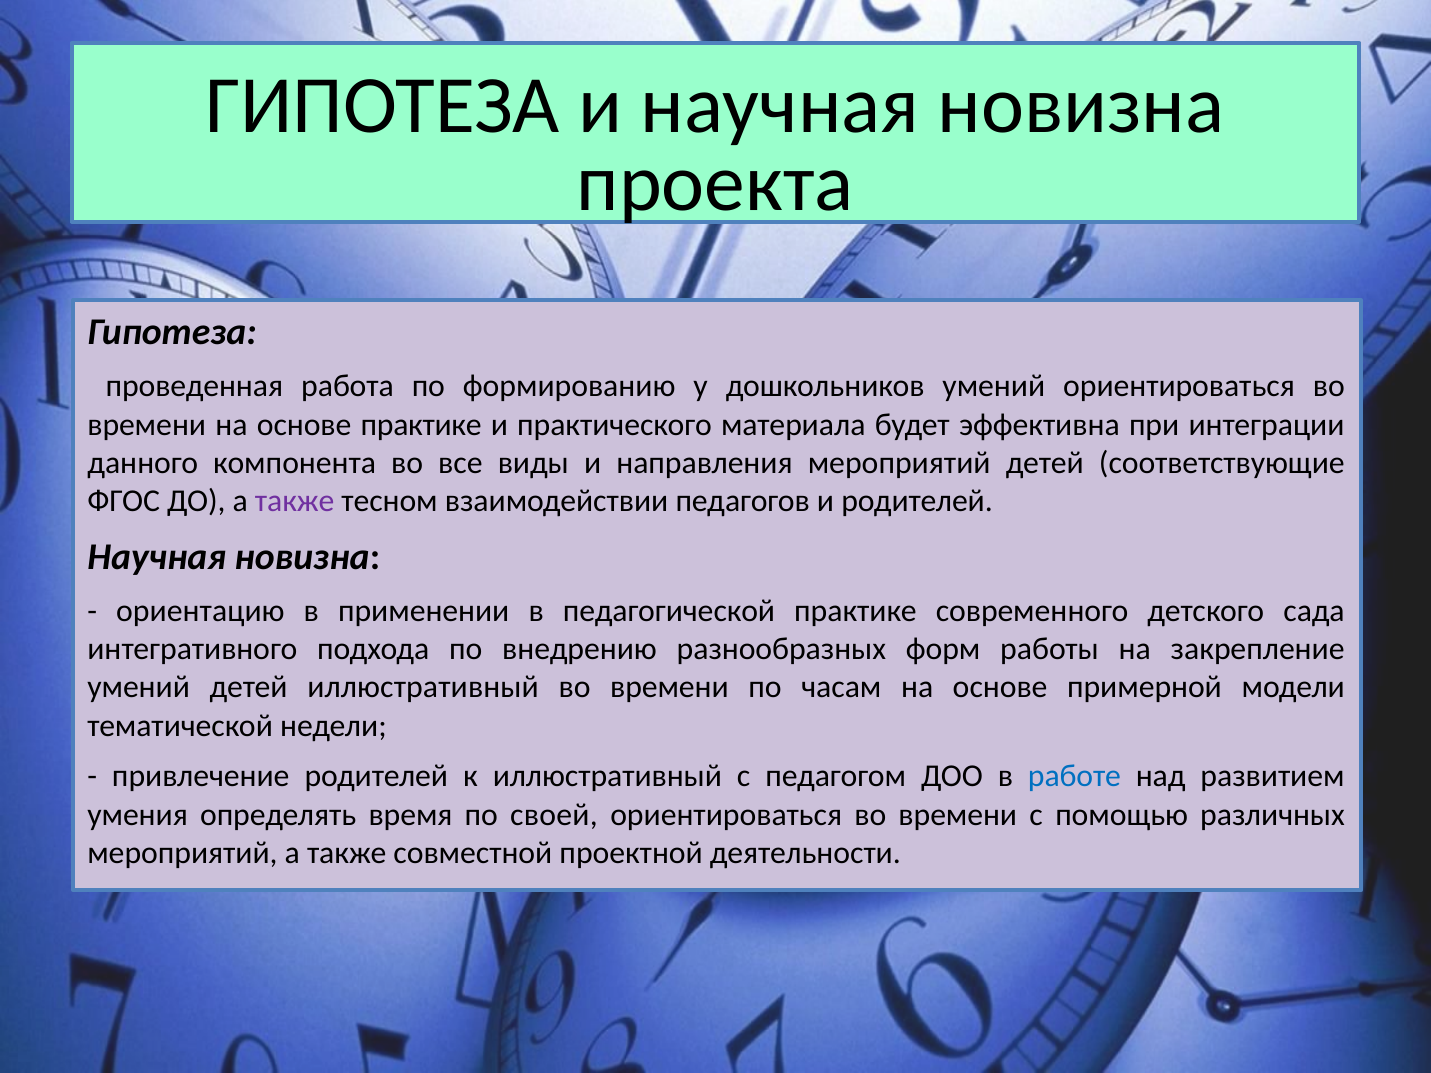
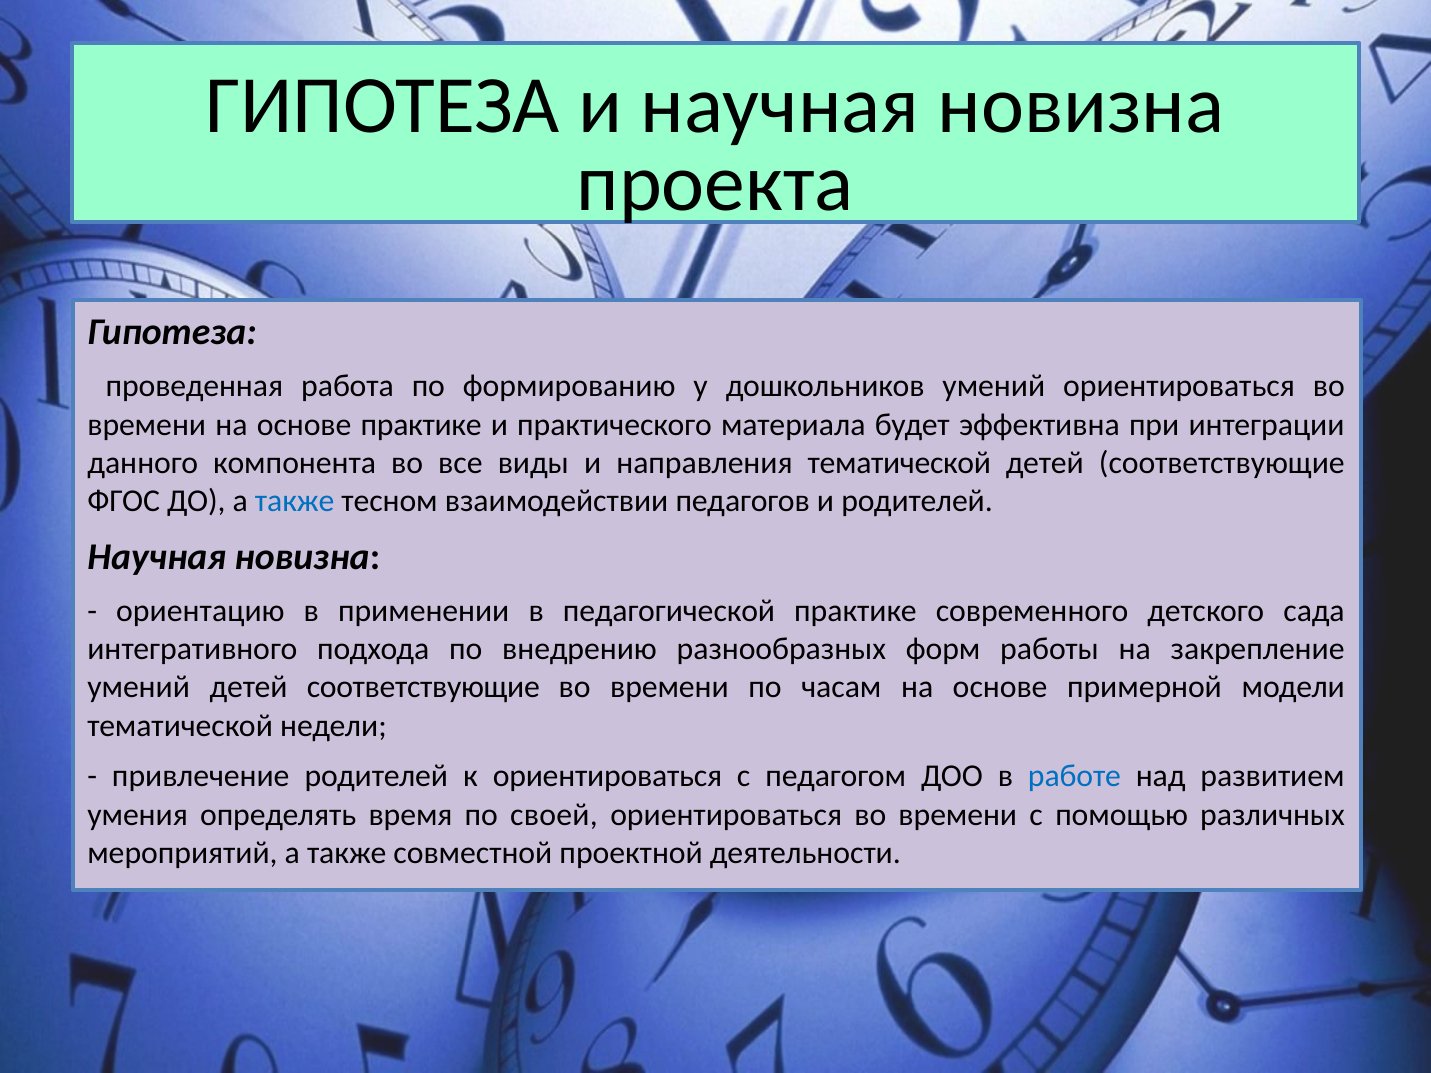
направления мероприятий: мероприятий -> тематической (899, 463)
также colour: purple -> blue (295, 501)
умений детей иллюстративный: иллюстративный -> соответствующие (423, 688)
к иллюстративный: иллюстративный -> ориентироваться (607, 777)
